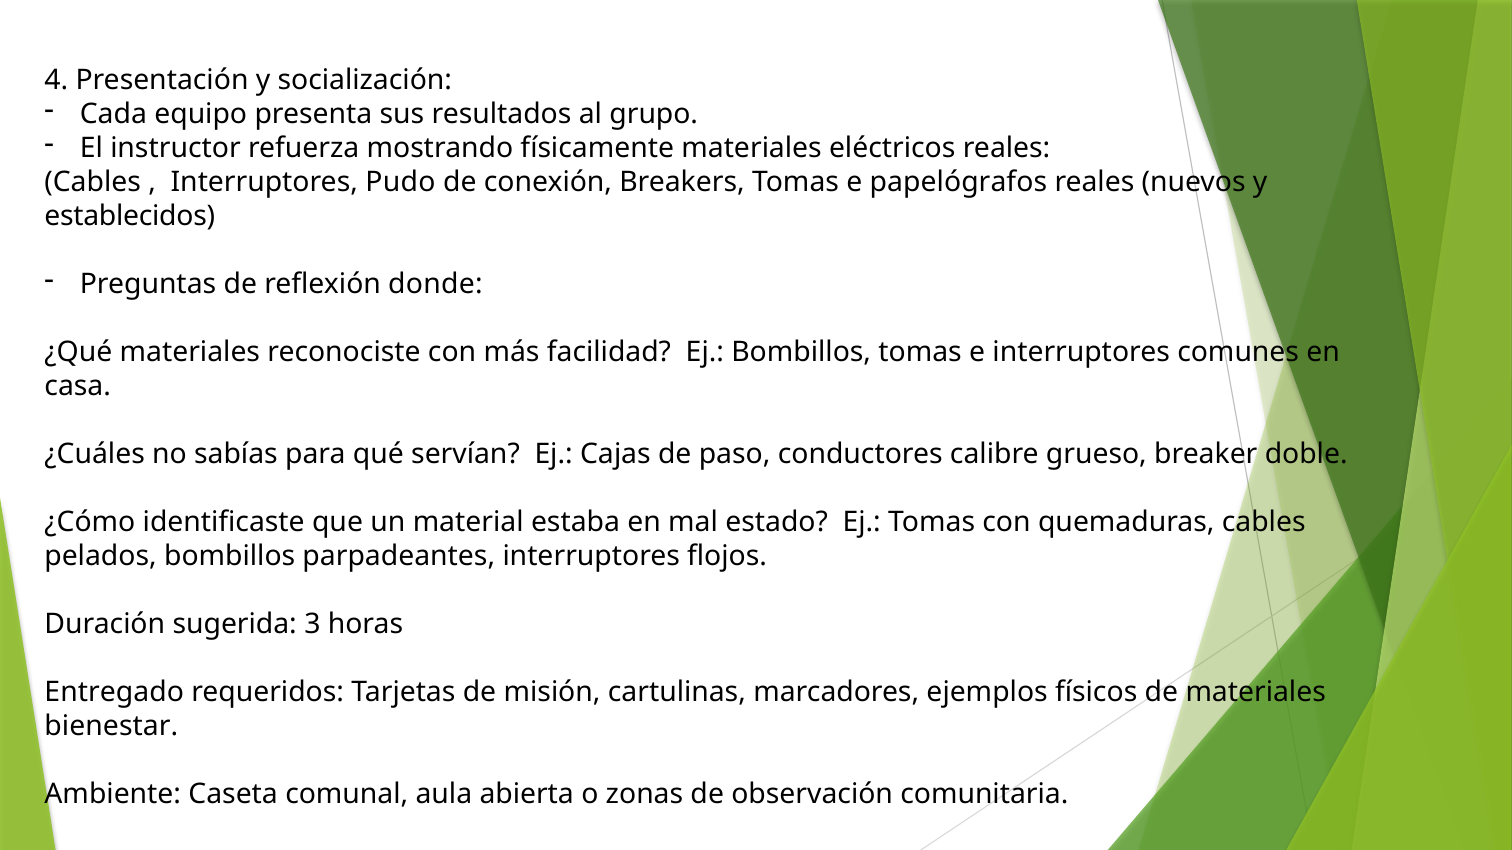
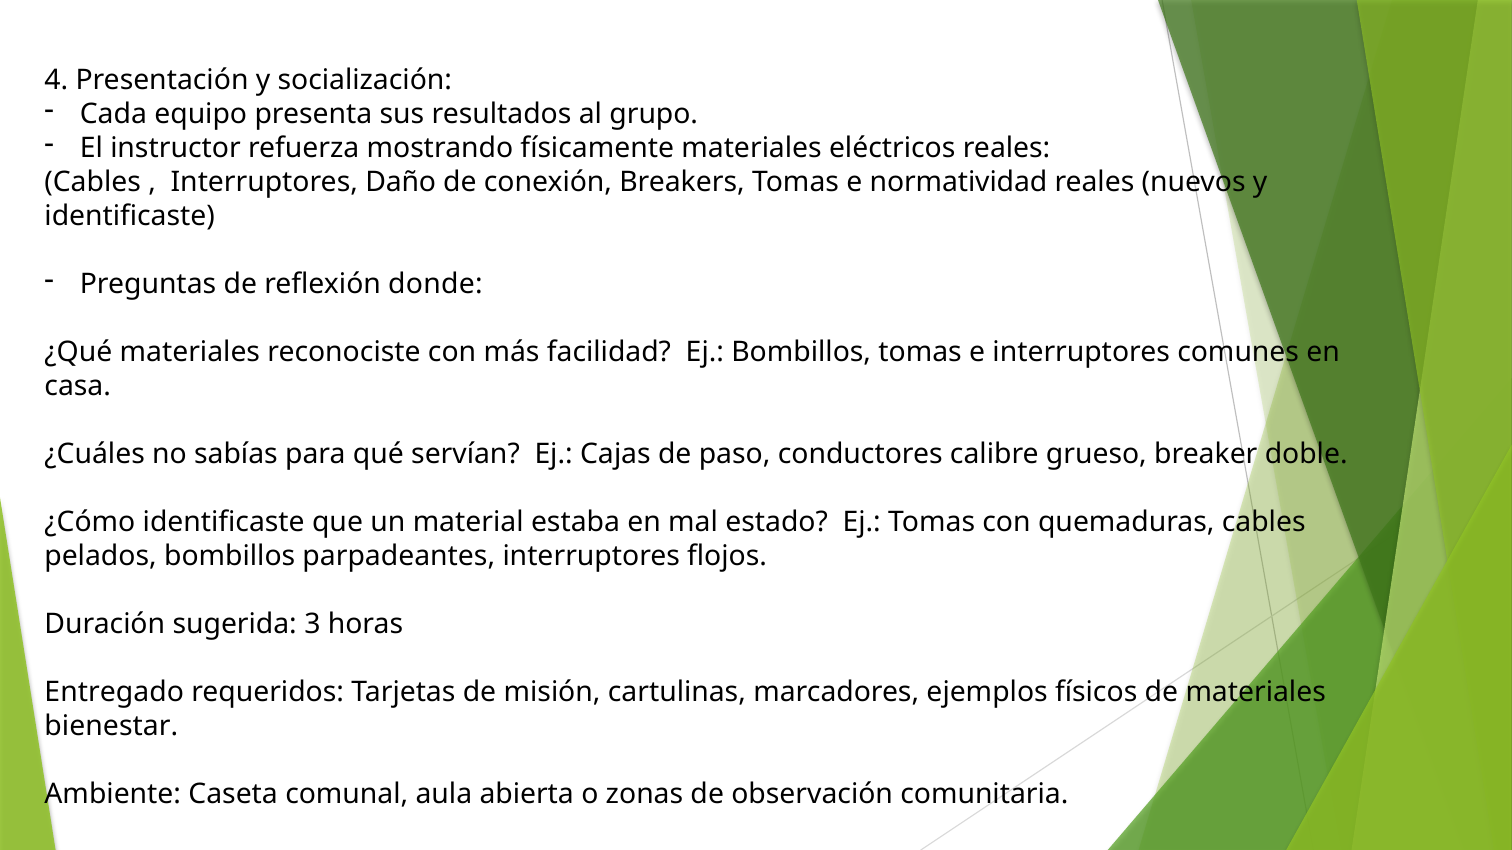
Pudo: Pudo -> Daño (401, 183)
papelógrafos: papelógrafos -> normatividad (958, 183)
establecidos: establecidos -> identificaste (130, 217)
